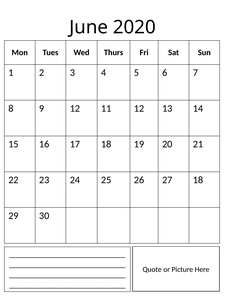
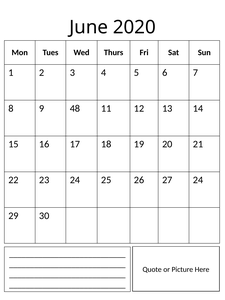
9 12: 12 -> 48 (75, 108)
27 18: 18 -> 24 (198, 180)
